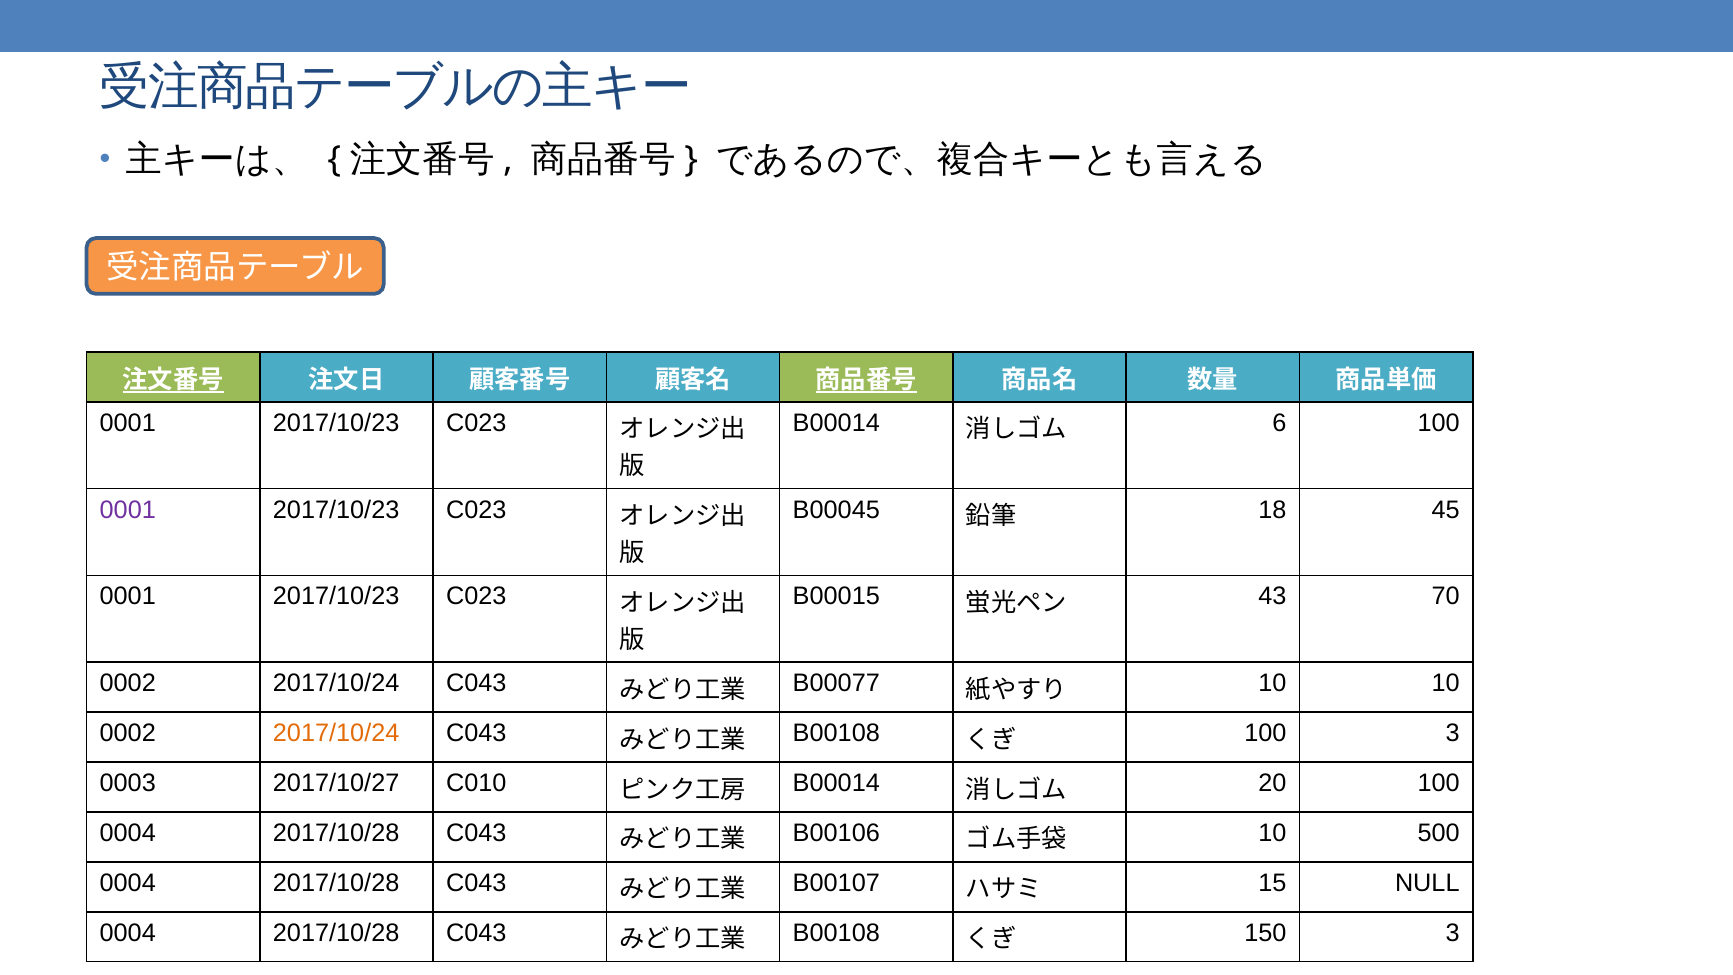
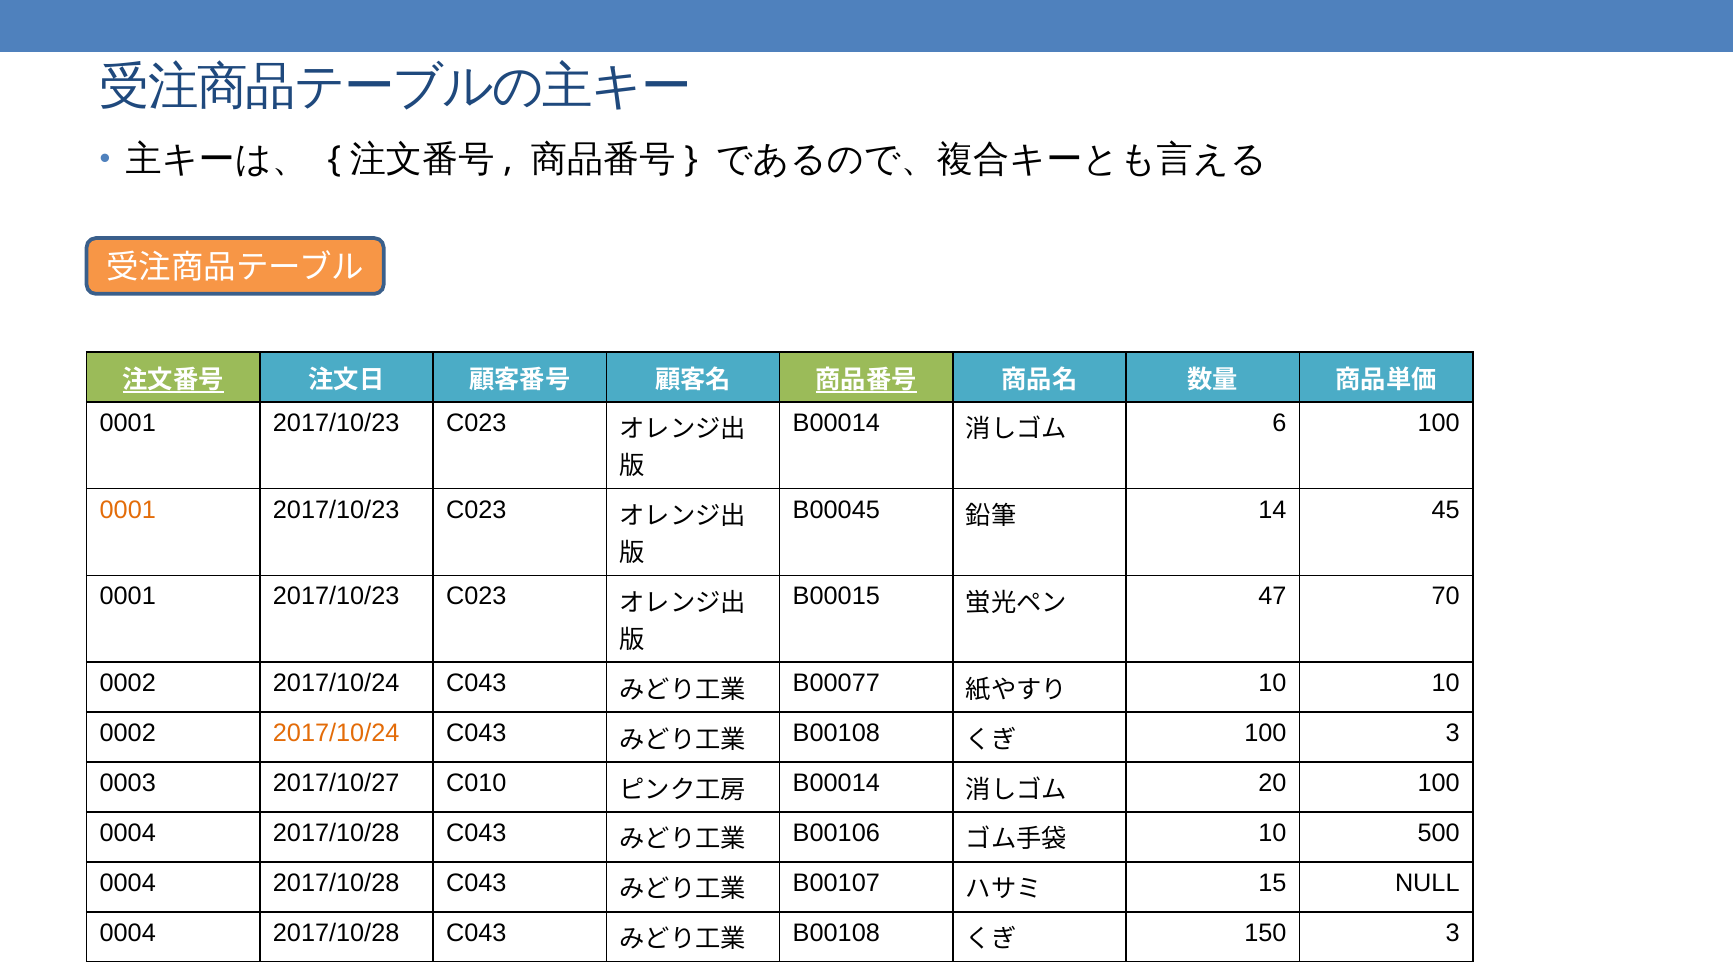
0001 colour: purple -> orange (128, 510)
18: 18 -> 14 (1272, 510)
43: 43 -> 47 (1272, 596)
